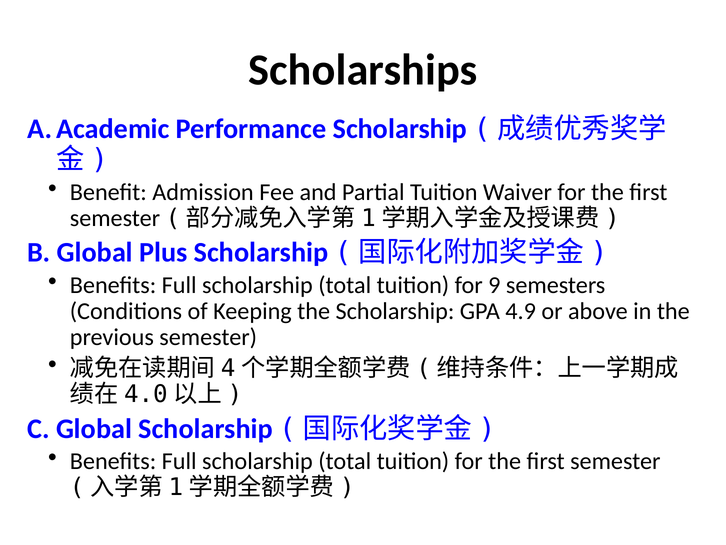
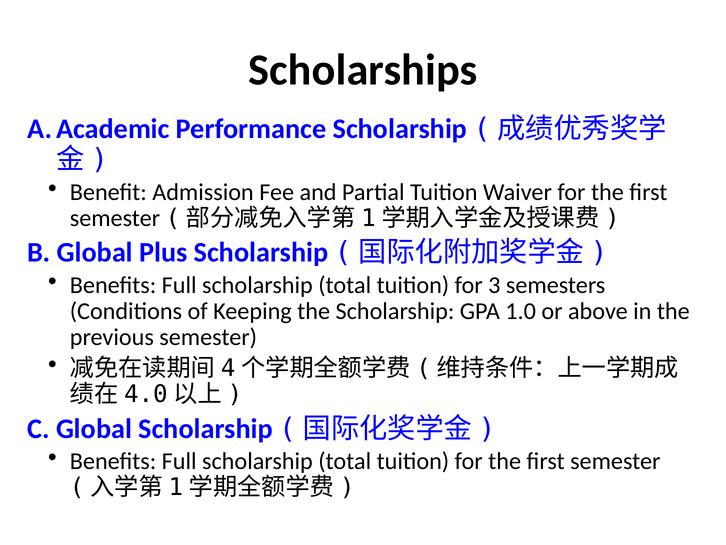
9: 9 -> 3 (494, 285)
4.9: 4.9 -> 1.0 (521, 311)
